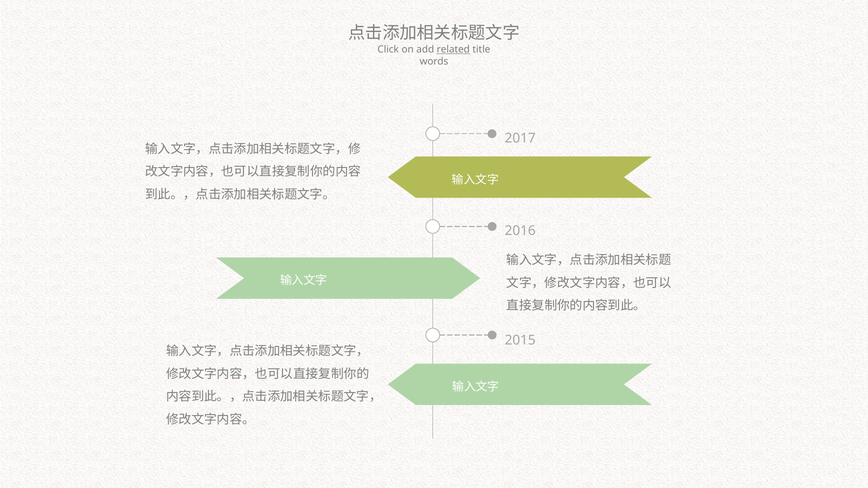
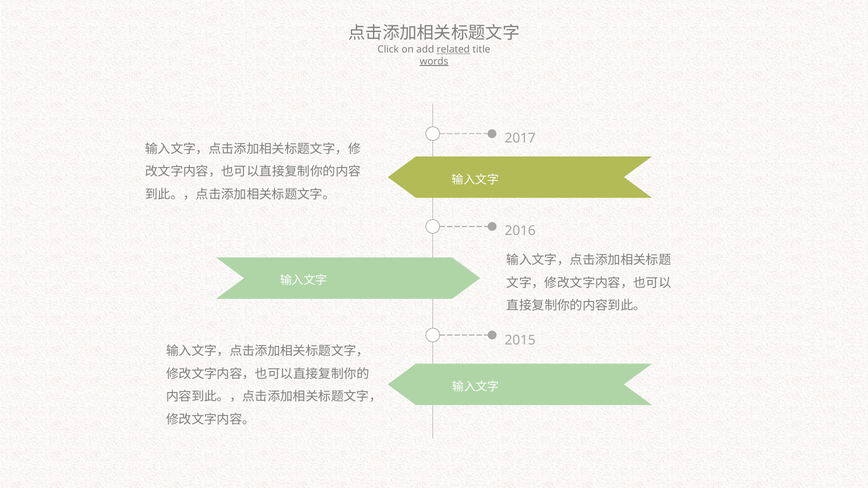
words underline: none -> present (434, 61)
